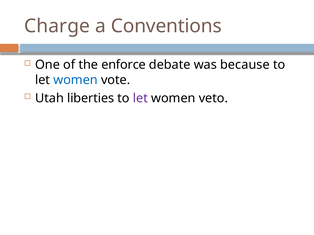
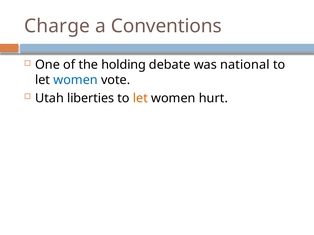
enforce: enforce -> holding (124, 65)
because: because -> national (245, 65)
let colour: purple -> orange (140, 98)
veto: veto -> hurt (213, 98)
